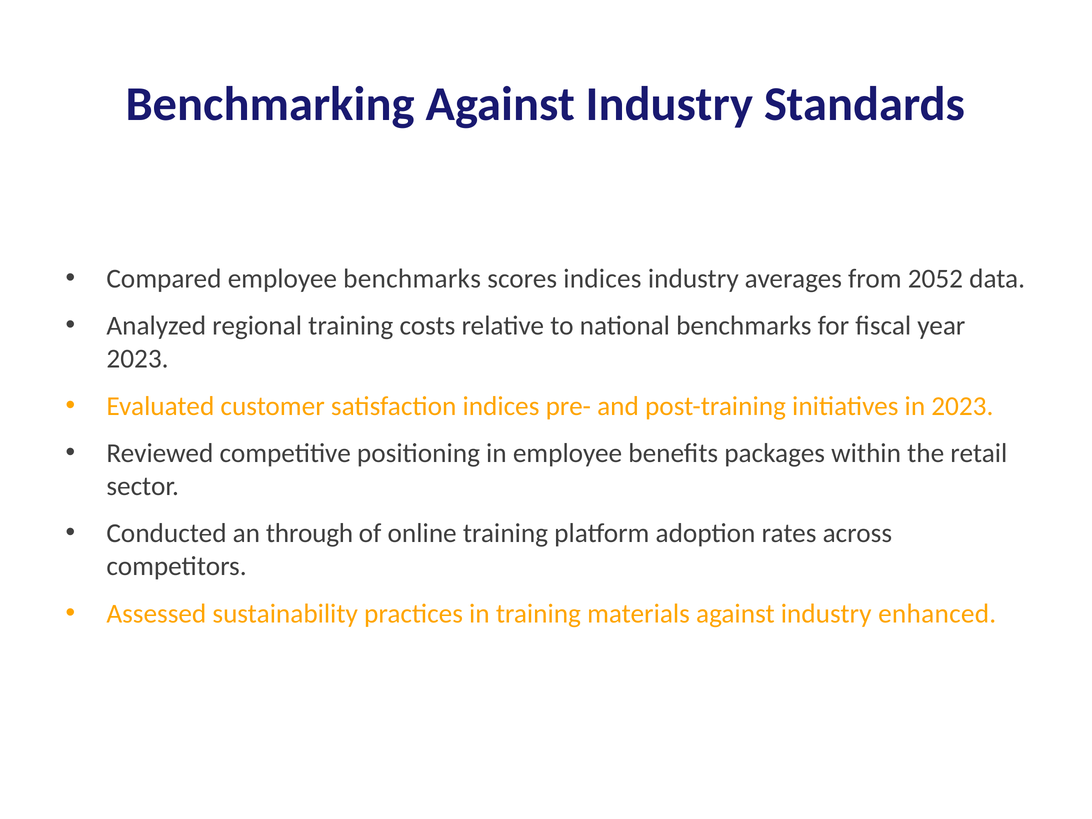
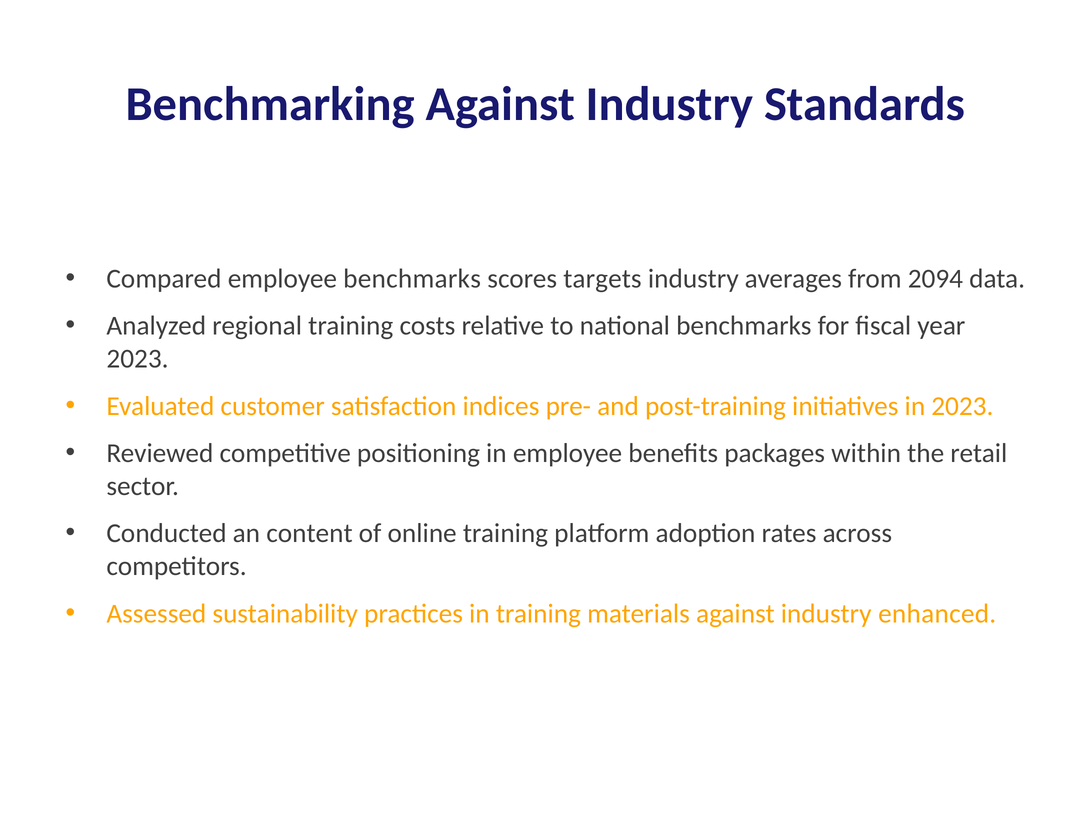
scores indices: indices -> targets (602, 279)
2052: 2052 -> 2094 (935, 279)
through: through -> content (309, 533)
